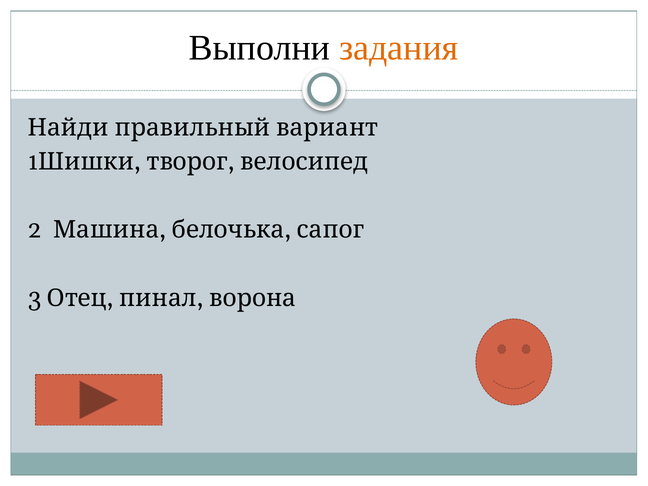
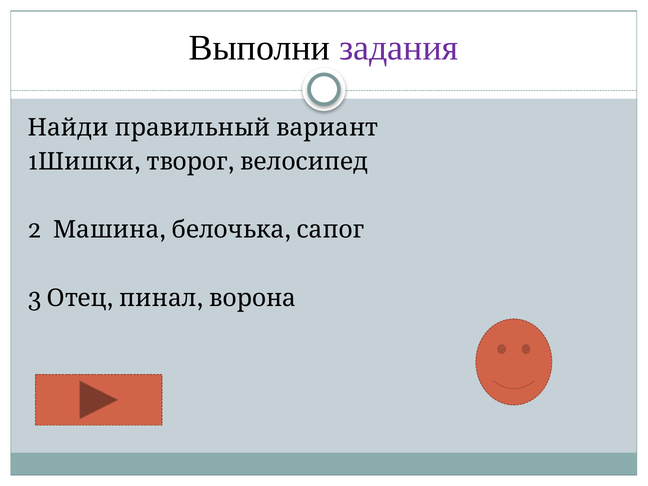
задания colour: orange -> purple (399, 48)
